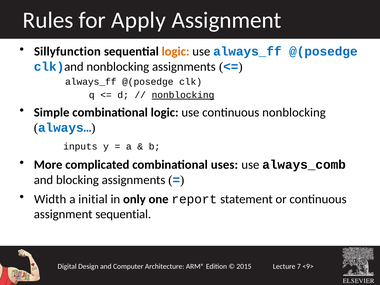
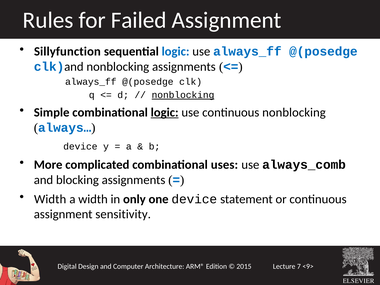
Apply: Apply -> Failed (139, 20)
logic colour: orange -> blue (176, 52)
logic underline: none -> present (165, 113)
inputs: inputs -> device (80, 147)
a initial: initial -> width (93, 199)
one report: report -> device (194, 199)
assignment sequential: sequential -> sensitivity (123, 214)
